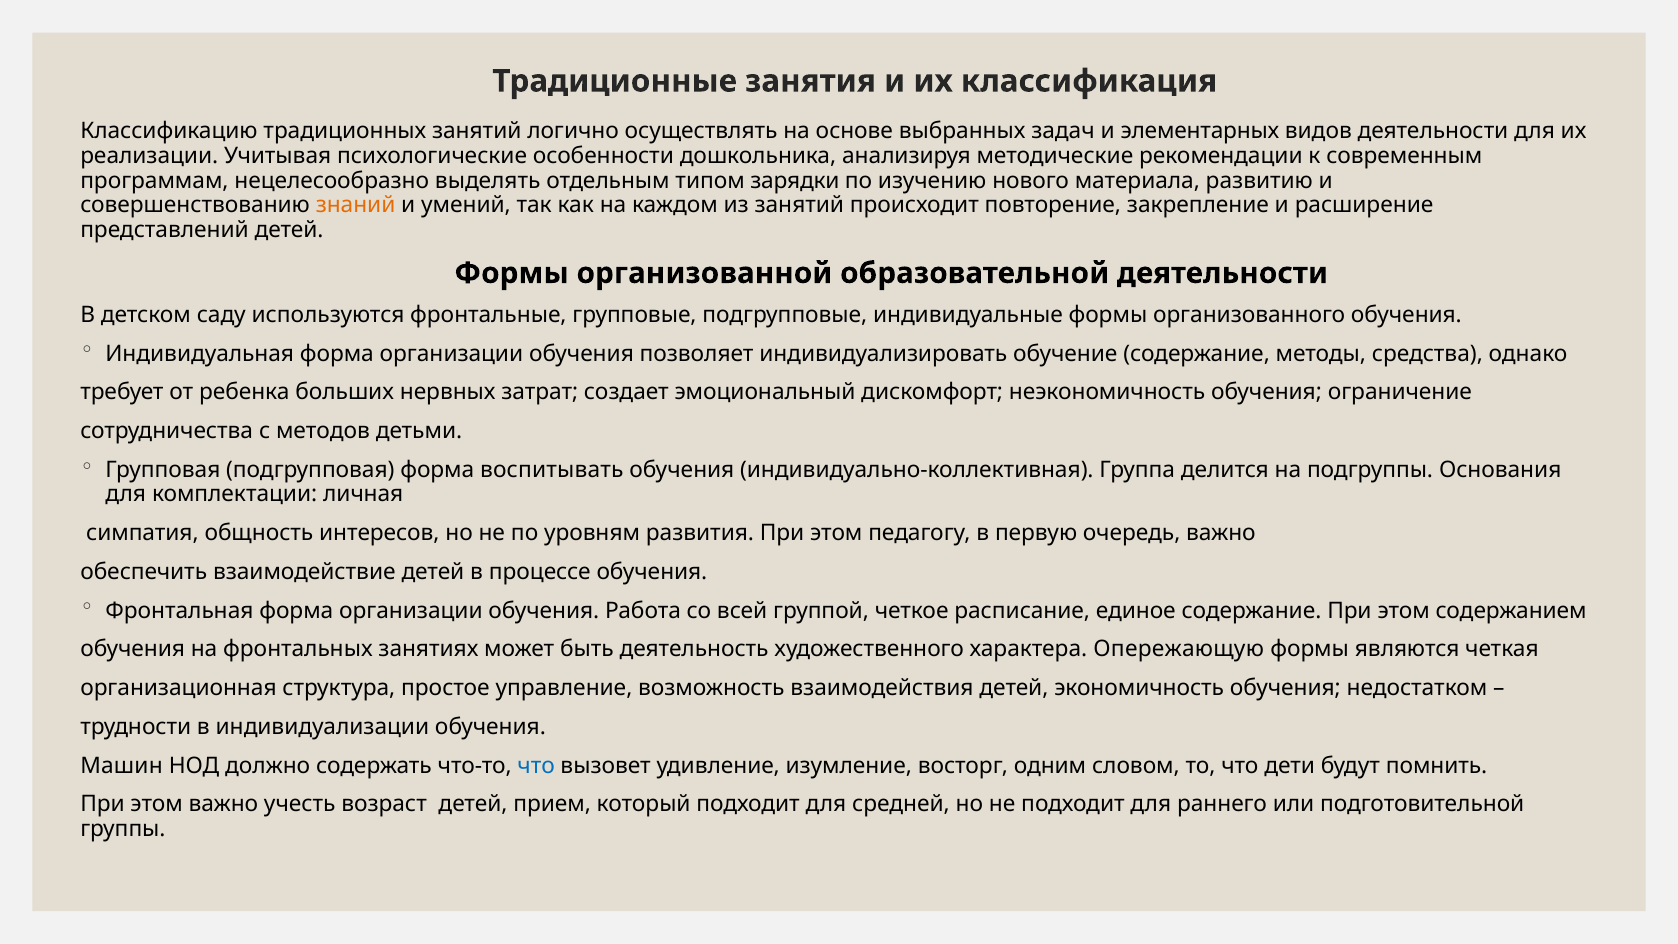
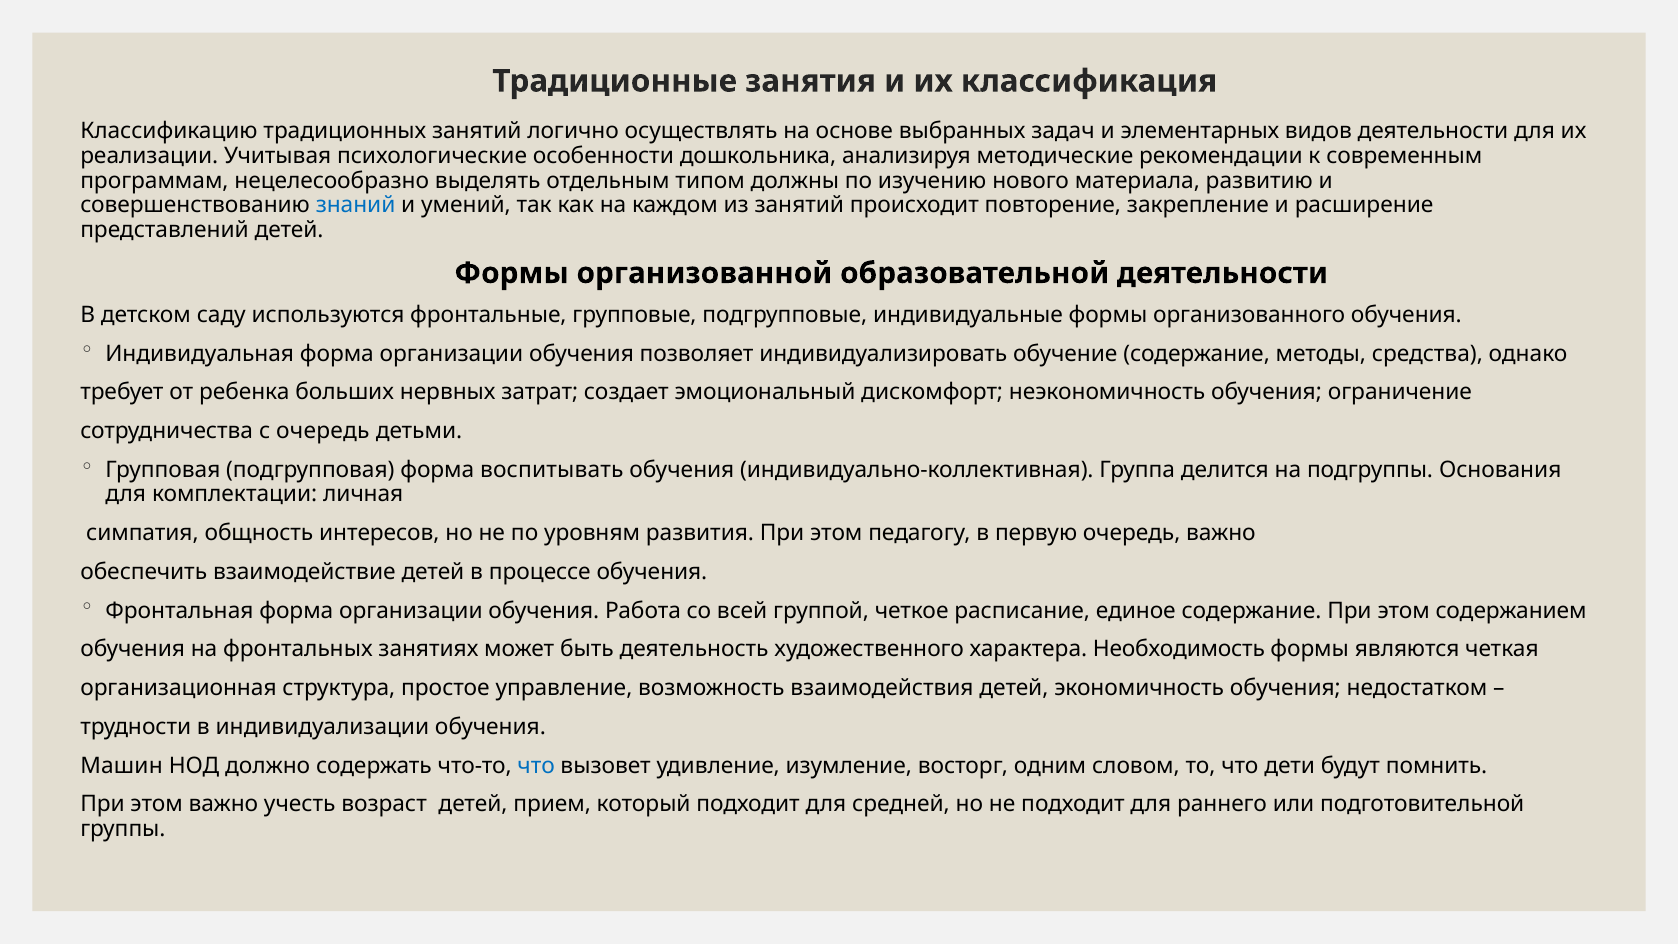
зарядки: зарядки -> должны (795, 181)
знаний colour: orange -> blue (356, 205)
с методов: методов -> очередь (323, 431)
Опережающую: Опережающую -> Необходимость (1179, 649)
